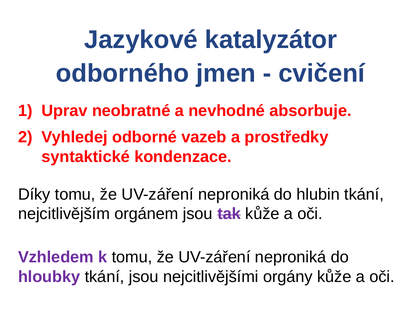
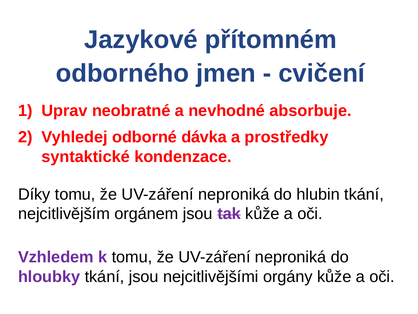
katalyzátor: katalyzátor -> přítomném (271, 40)
vazeb: vazeb -> dávka (204, 137)
